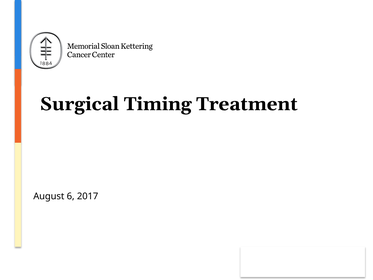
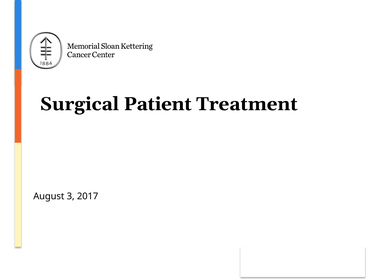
Timing: Timing -> Patient (158, 104)
6: 6 -> 3 (71, 196)
